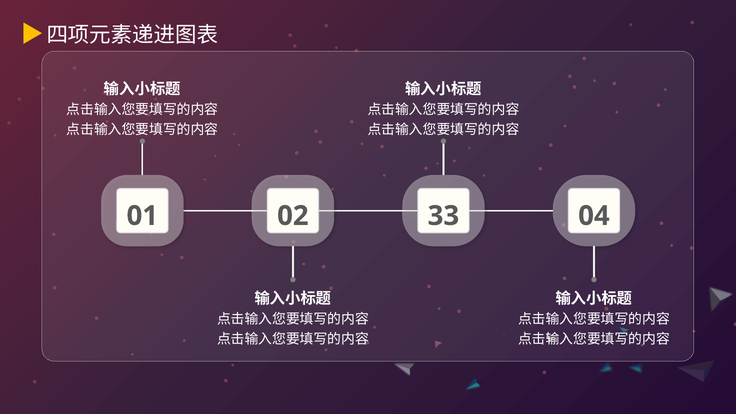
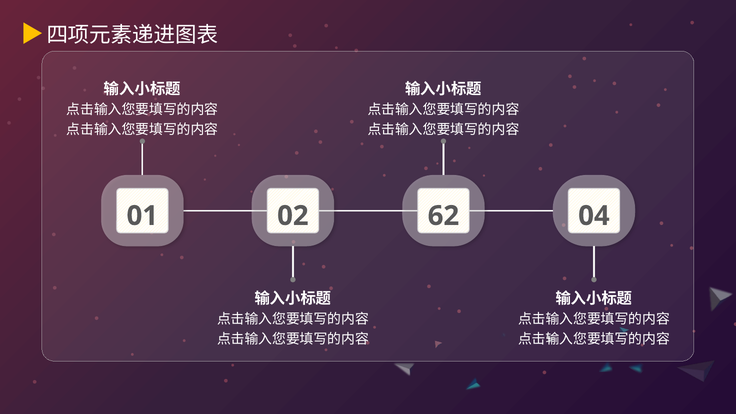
33: 33 -> 62 (443, 216)
